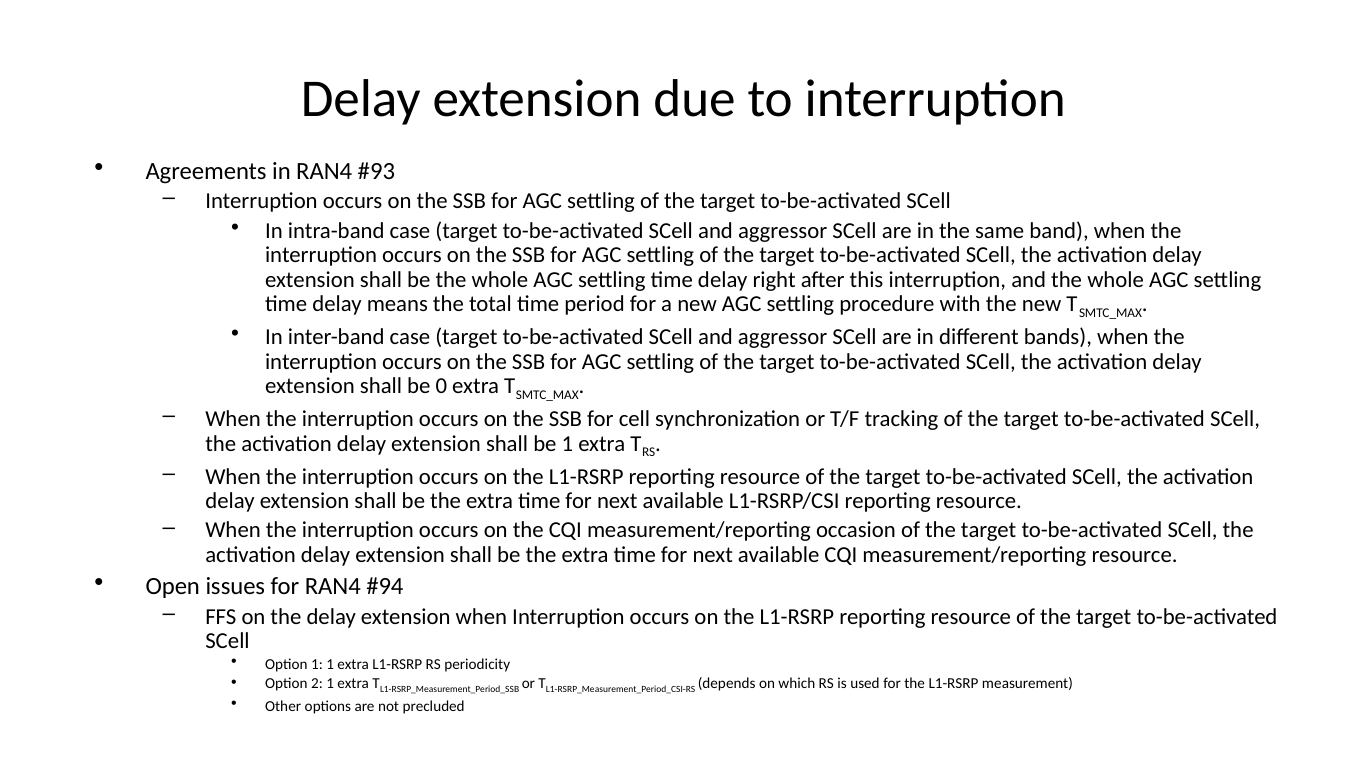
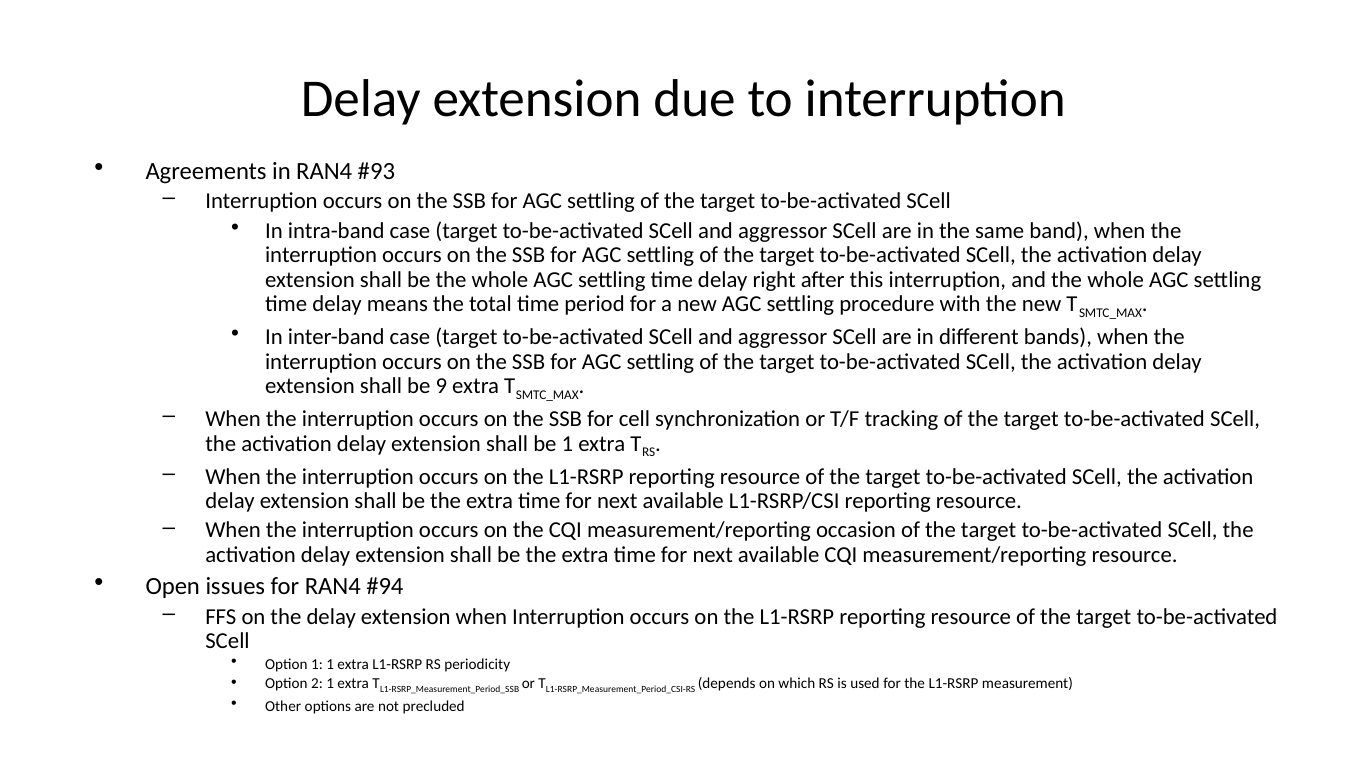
0: 0 -> 9 (441, 386)
